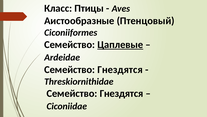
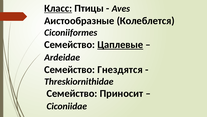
Класс underline: none -> present (58, 8)
Птенцовый: Птенцовый -> Колеблется (146, 21)
Гнездятся: Гнездятся -> Приносит (121, 93)
